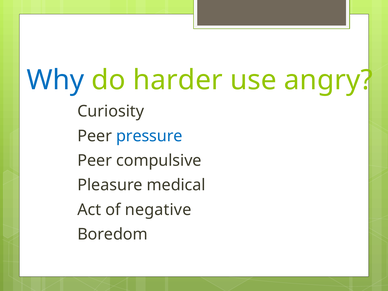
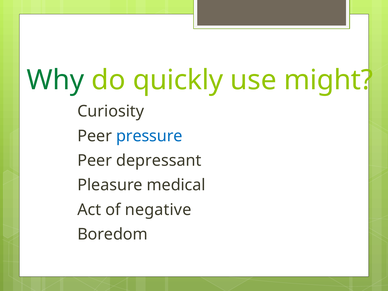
Why colour: blue -> green (55, 80)
harder: harder -> quickly (178, 80)
angry: angry -> might (328, 80)
compulsive: compulsive -> depressant (159, 161)
